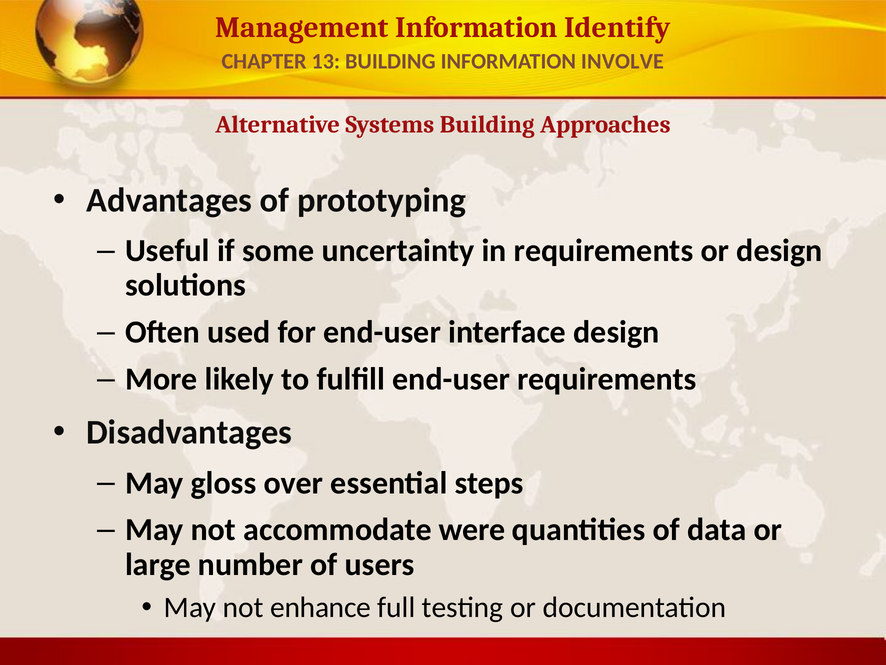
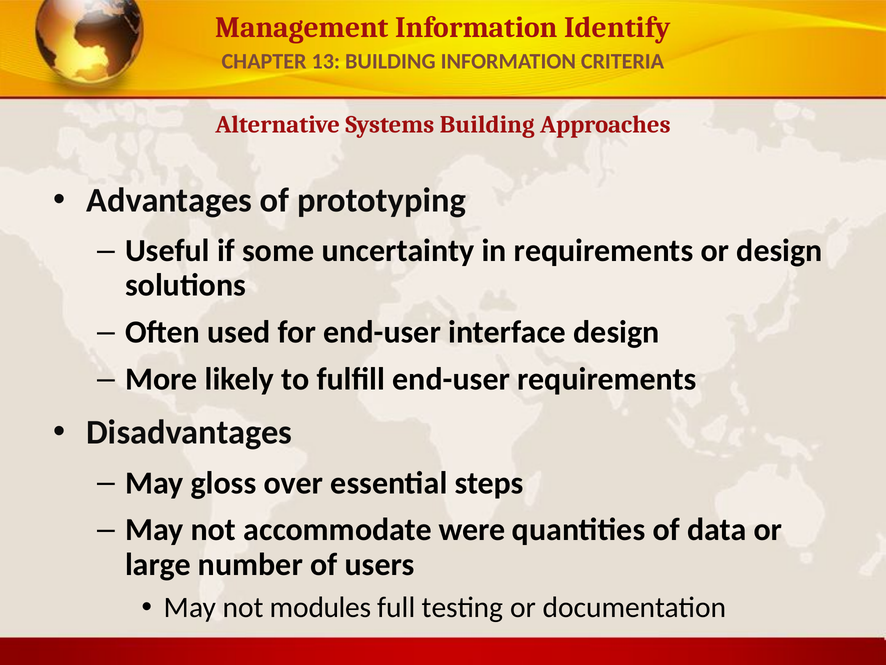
INVOLVE: INVOLVE -> CRITERIA (623, 62)
enhance: enhance -> modules (321, 607)
